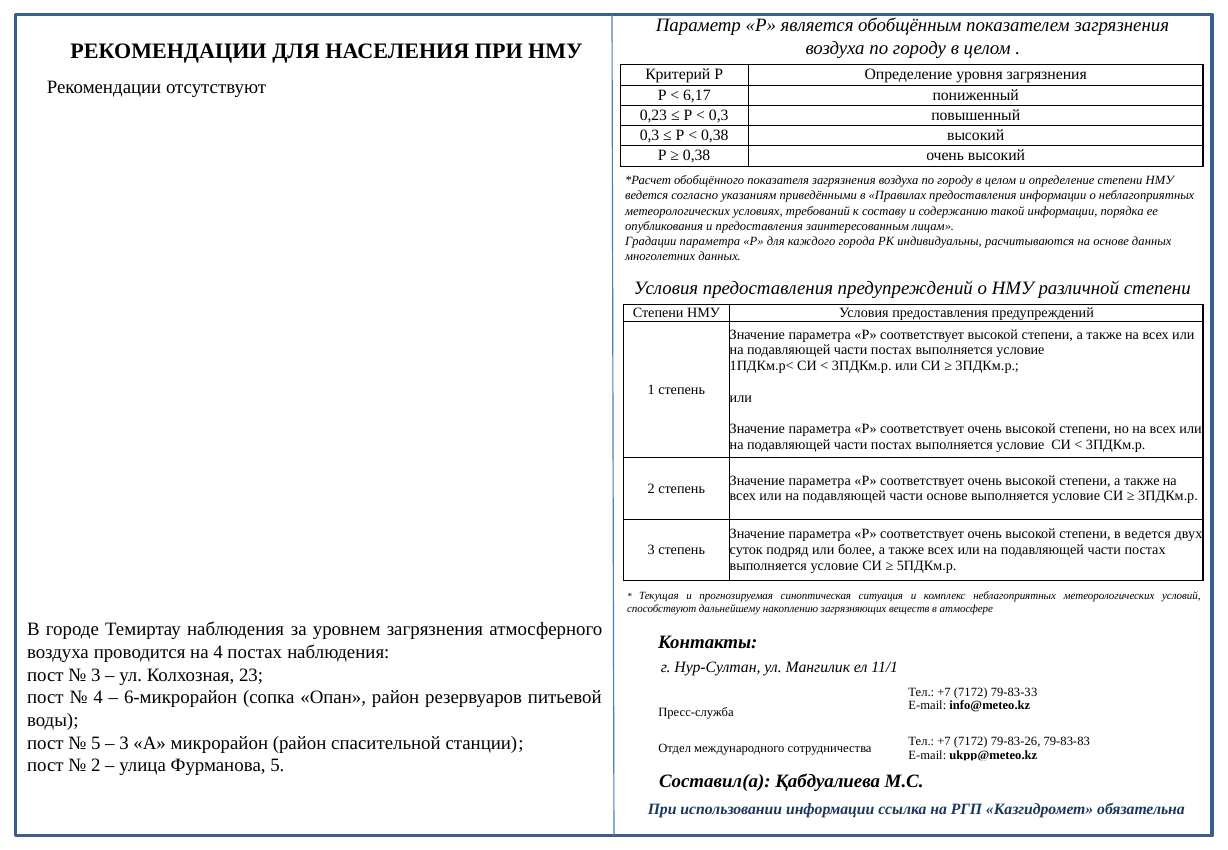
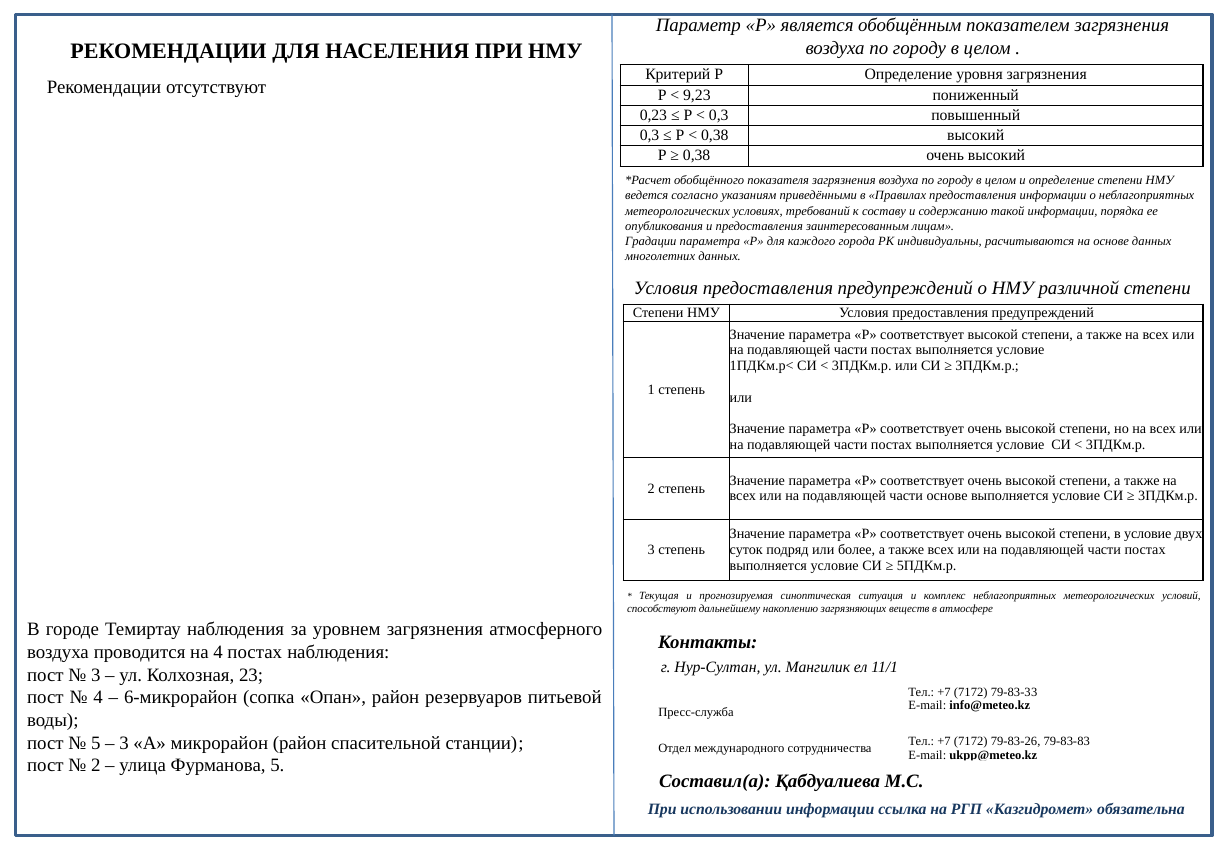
6,17: 6,17 -> 9,23 (697, 95)
в ведется: ведется -> условие (1148, 534)
